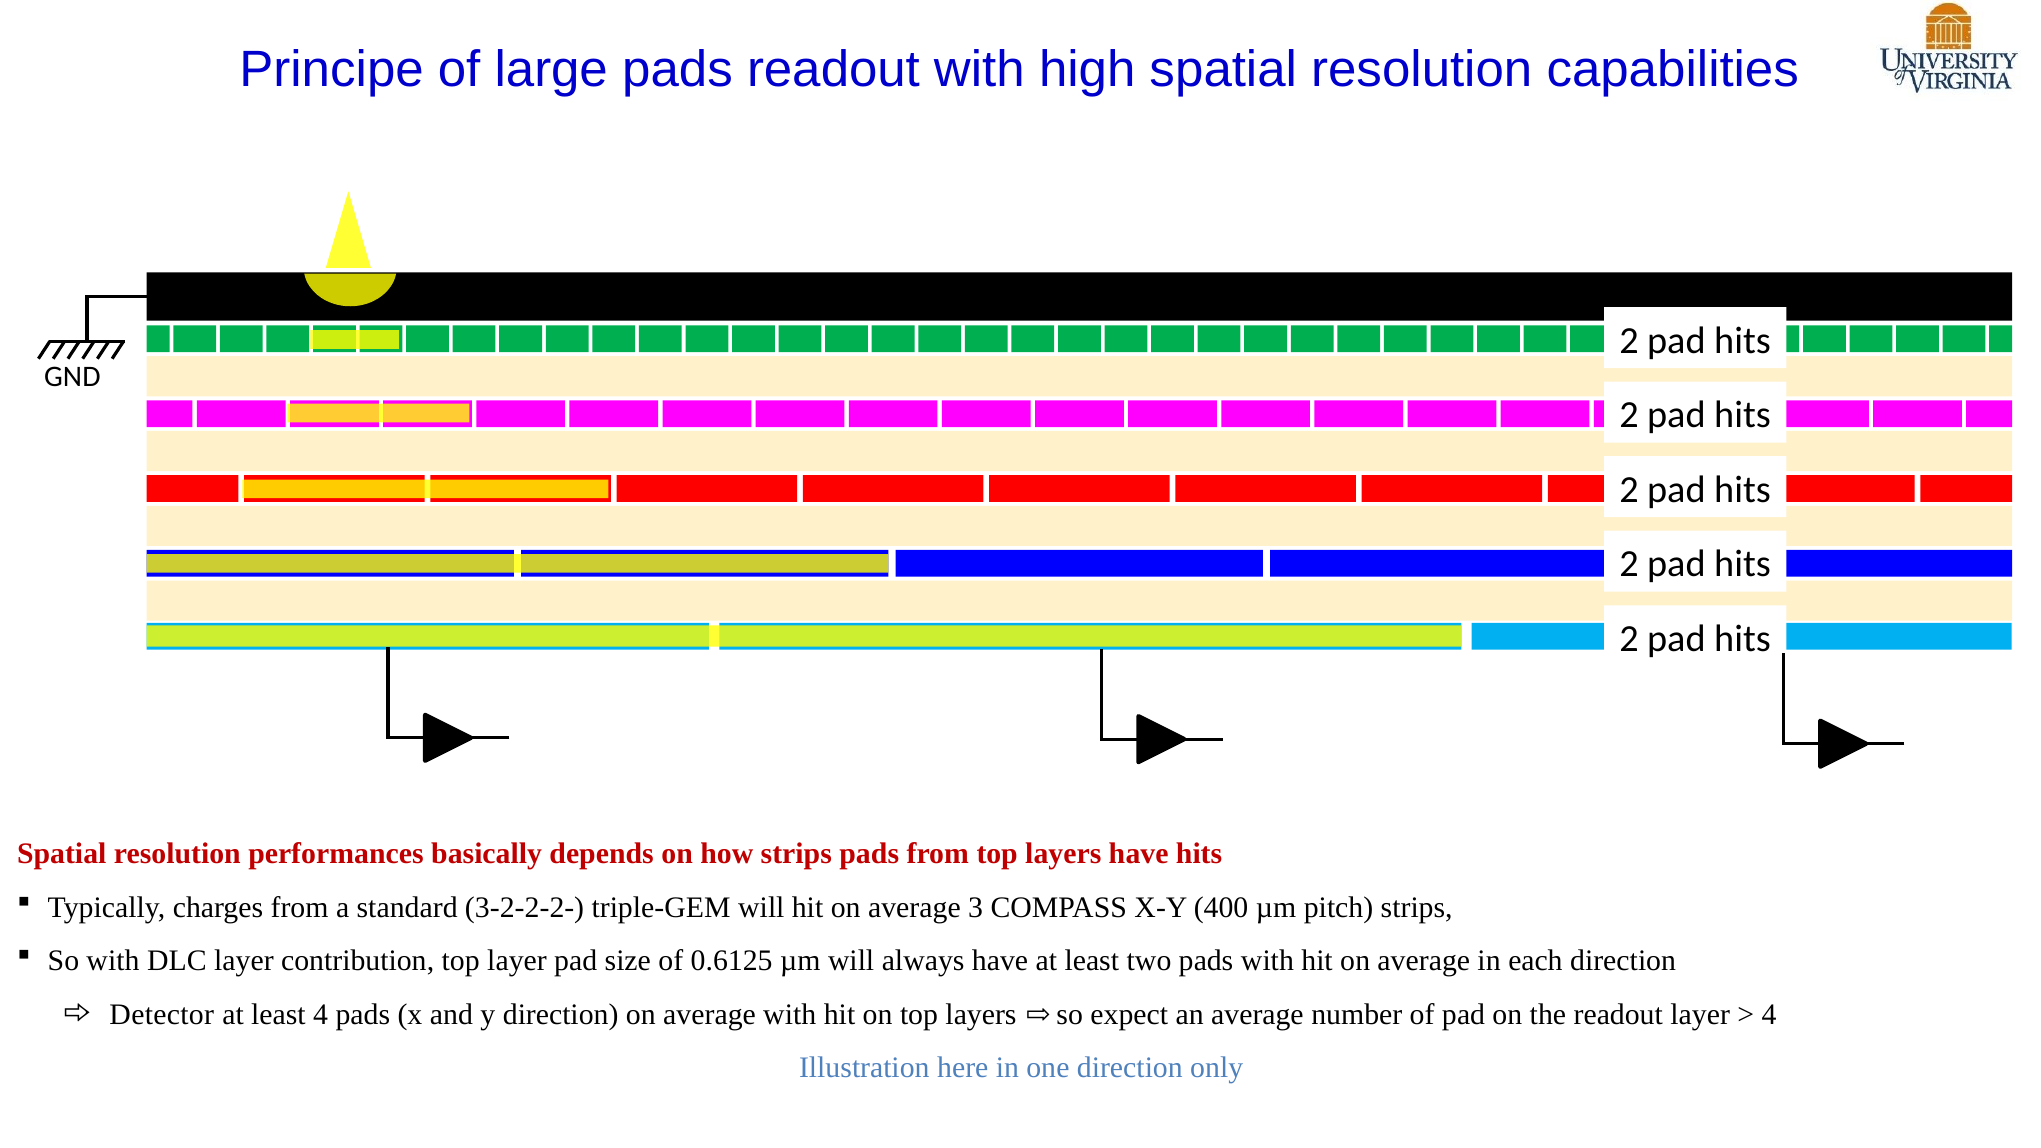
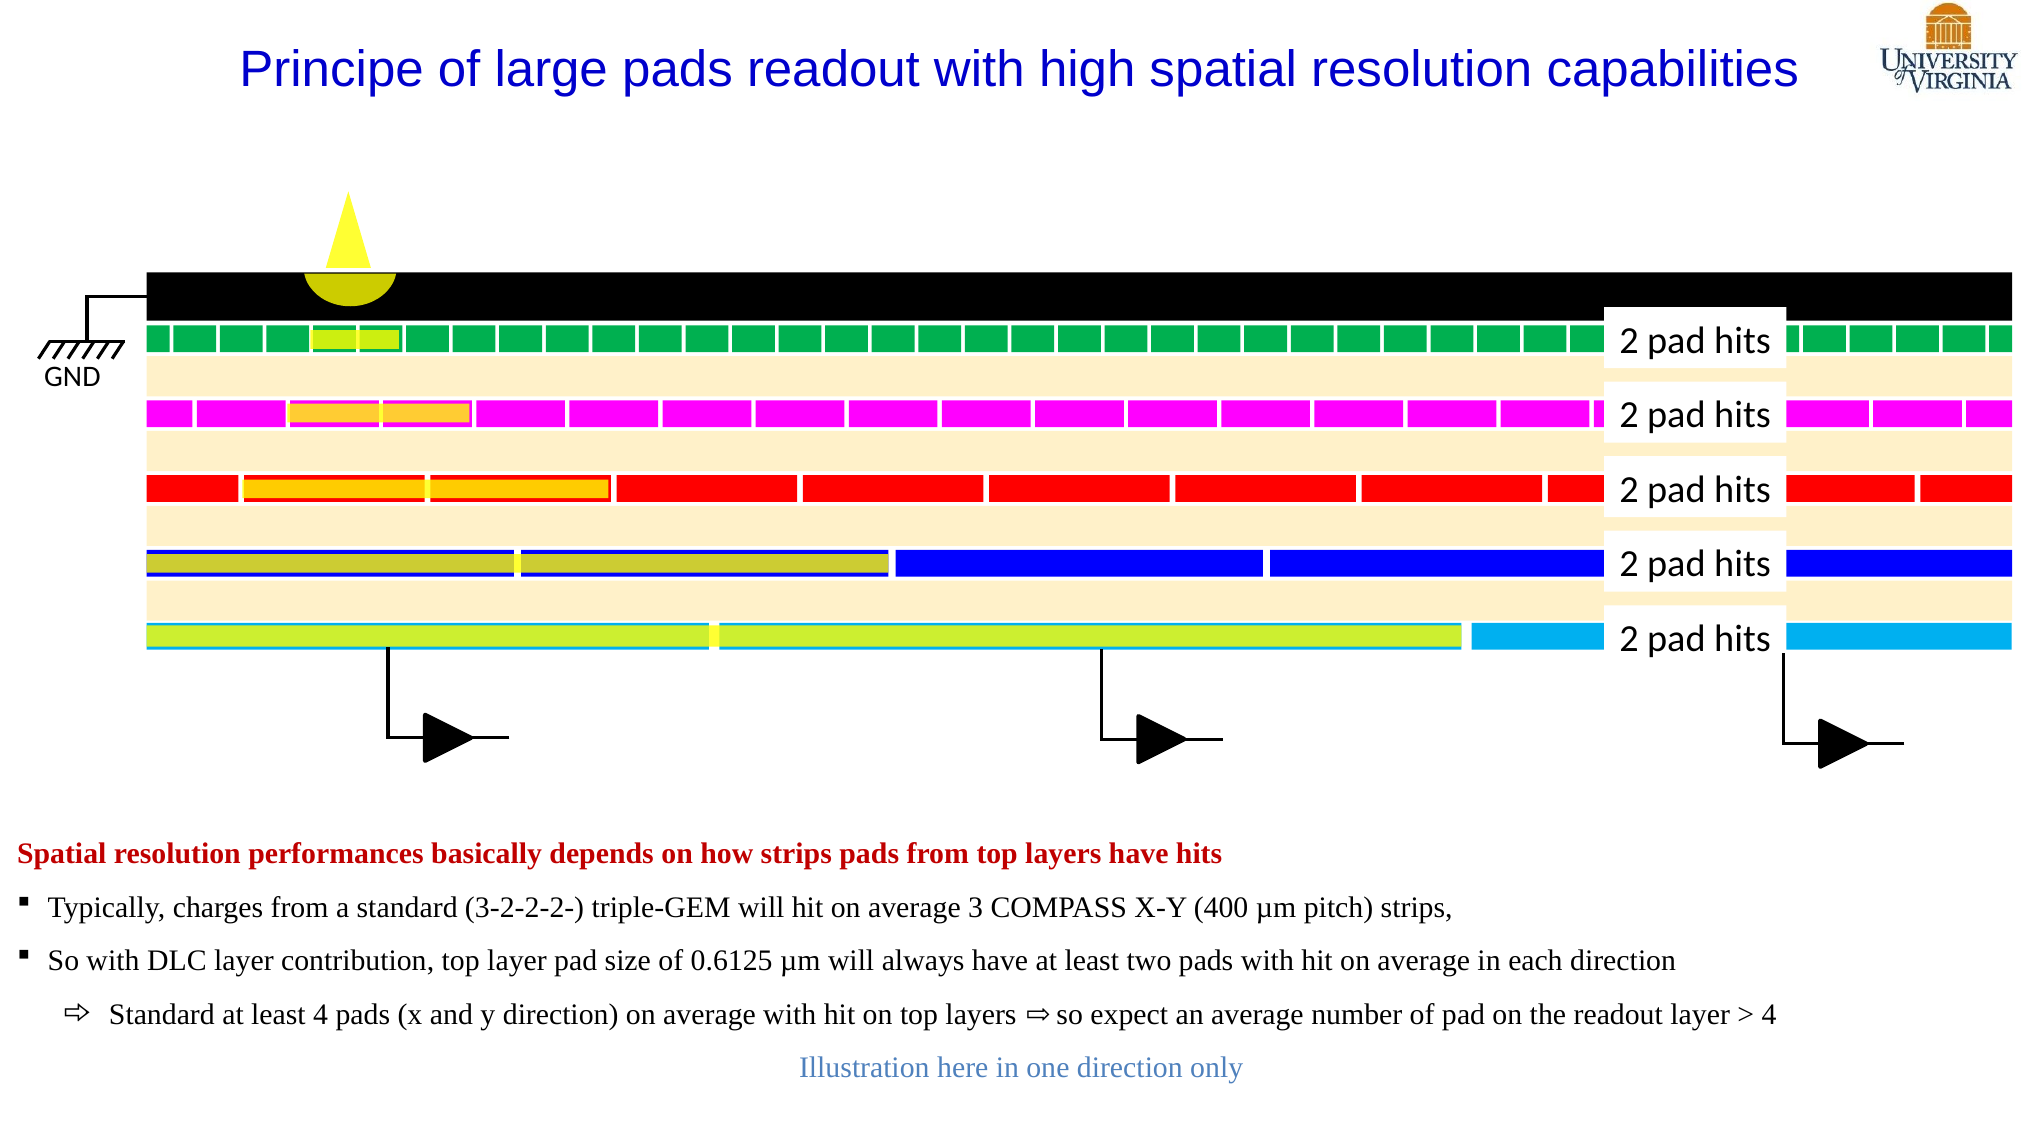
Detector: Detector -> Standard (162, 1014)
